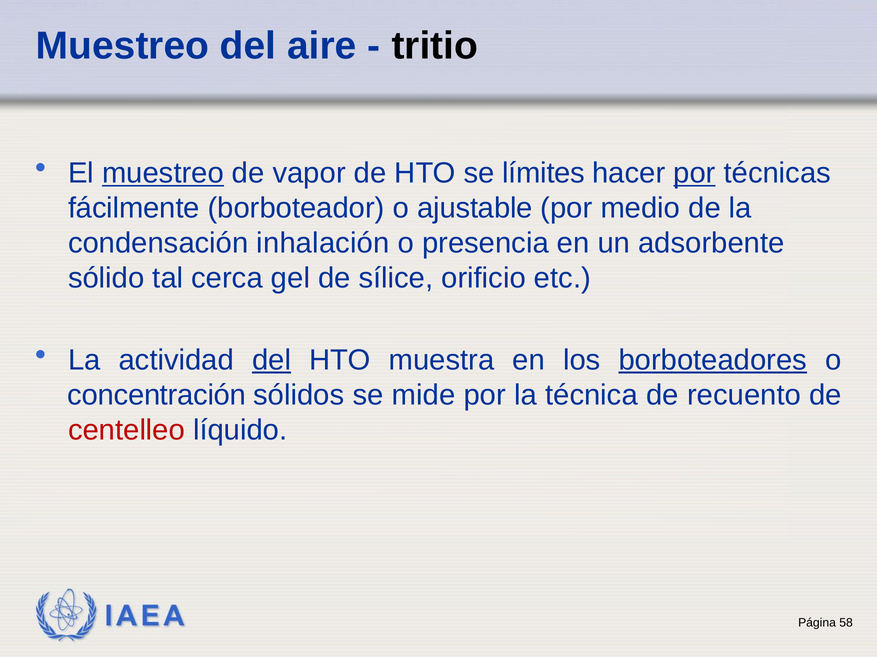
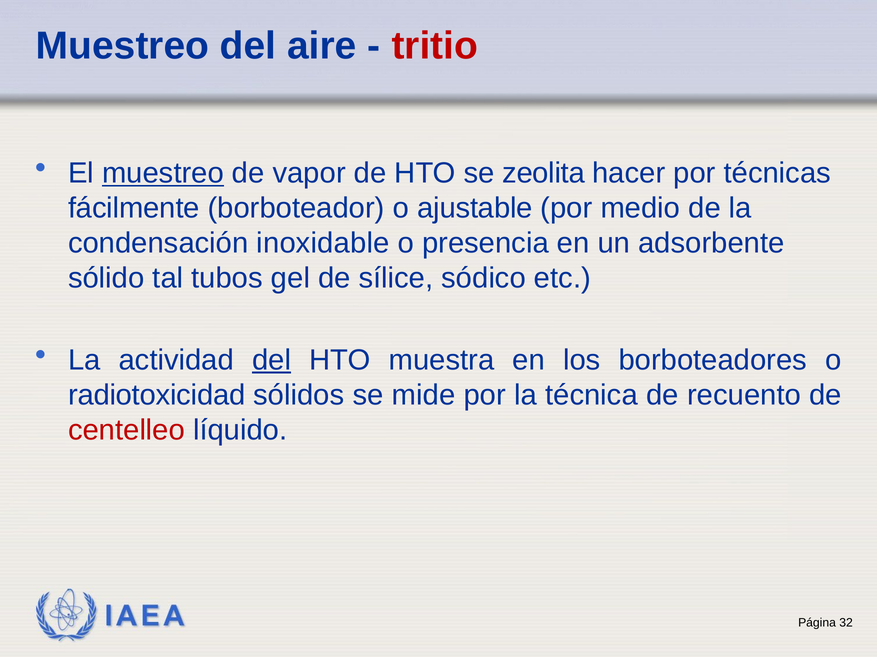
tritio colour: black -> red (435, 46)
límites: límites -> zeolita (544, 173)
por underline: present -> none (695, 173)
inhalación: inhalación -> inoxidable (323, 243)
cerca: cerca -> tubos (227, 279)
orificio: orificio -> sódico (484, 279)
borboteadores underline: present -> none (713, 360)
concentración: concentración -> radiotoxicidad (157, 395)
58: 58 -> 32 (846, 623)
